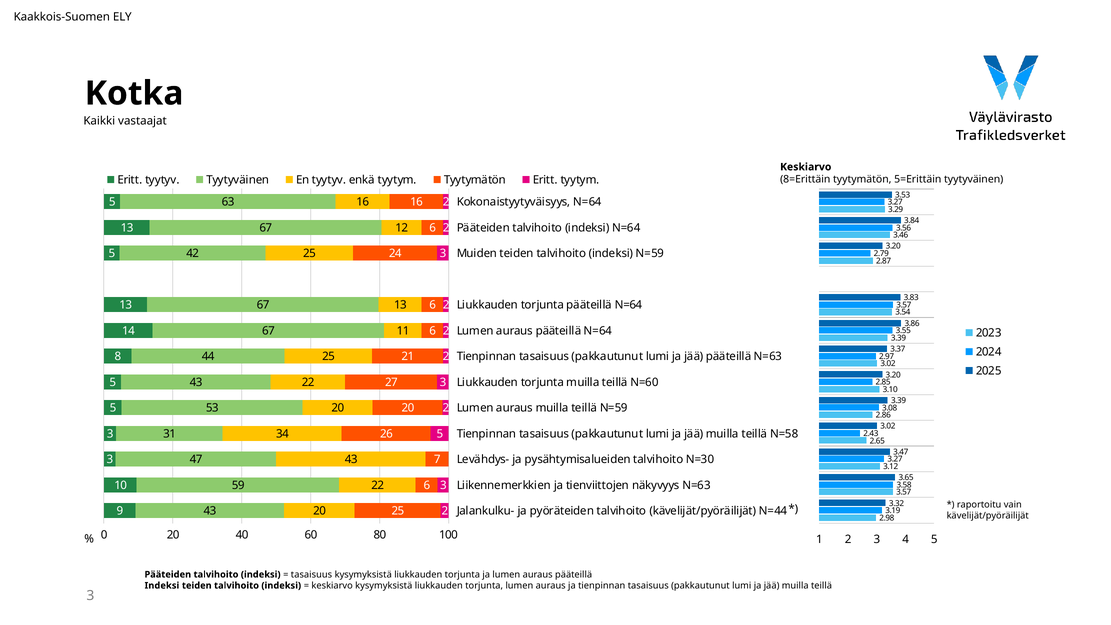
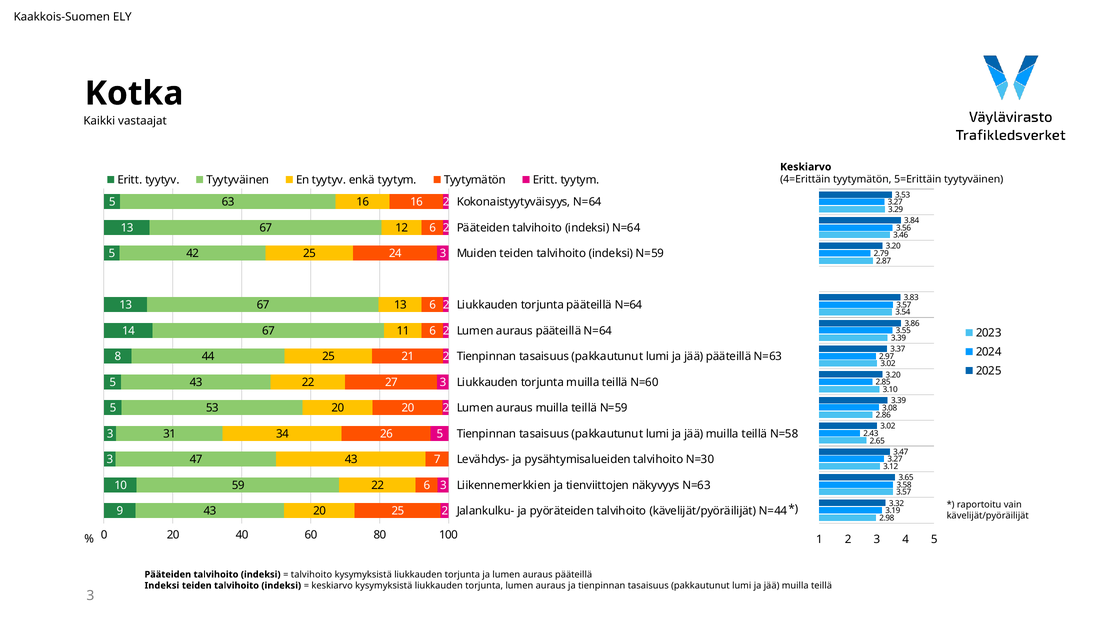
8=Erittäin: 8=Erittäin -> 4=Erittäin (805, 179)
tasaisuus: tasaisuus -> talvihoito (312, 574)
